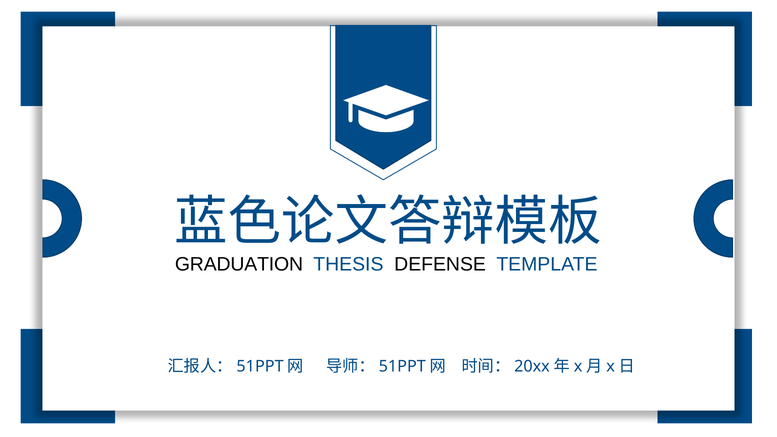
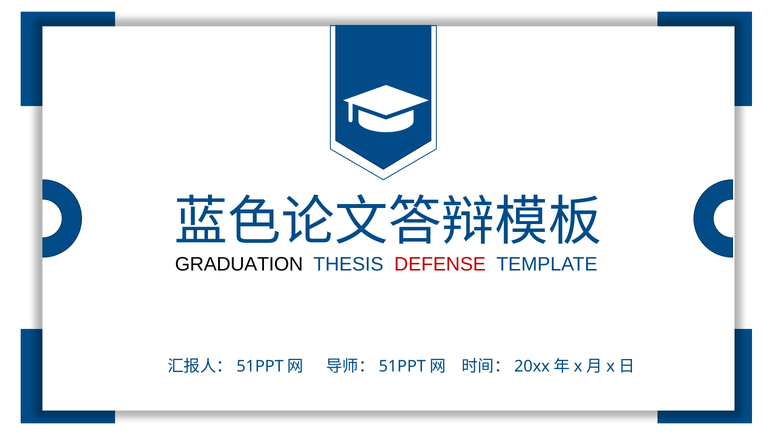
DEFENSE colour: black -> red (440, 264)
